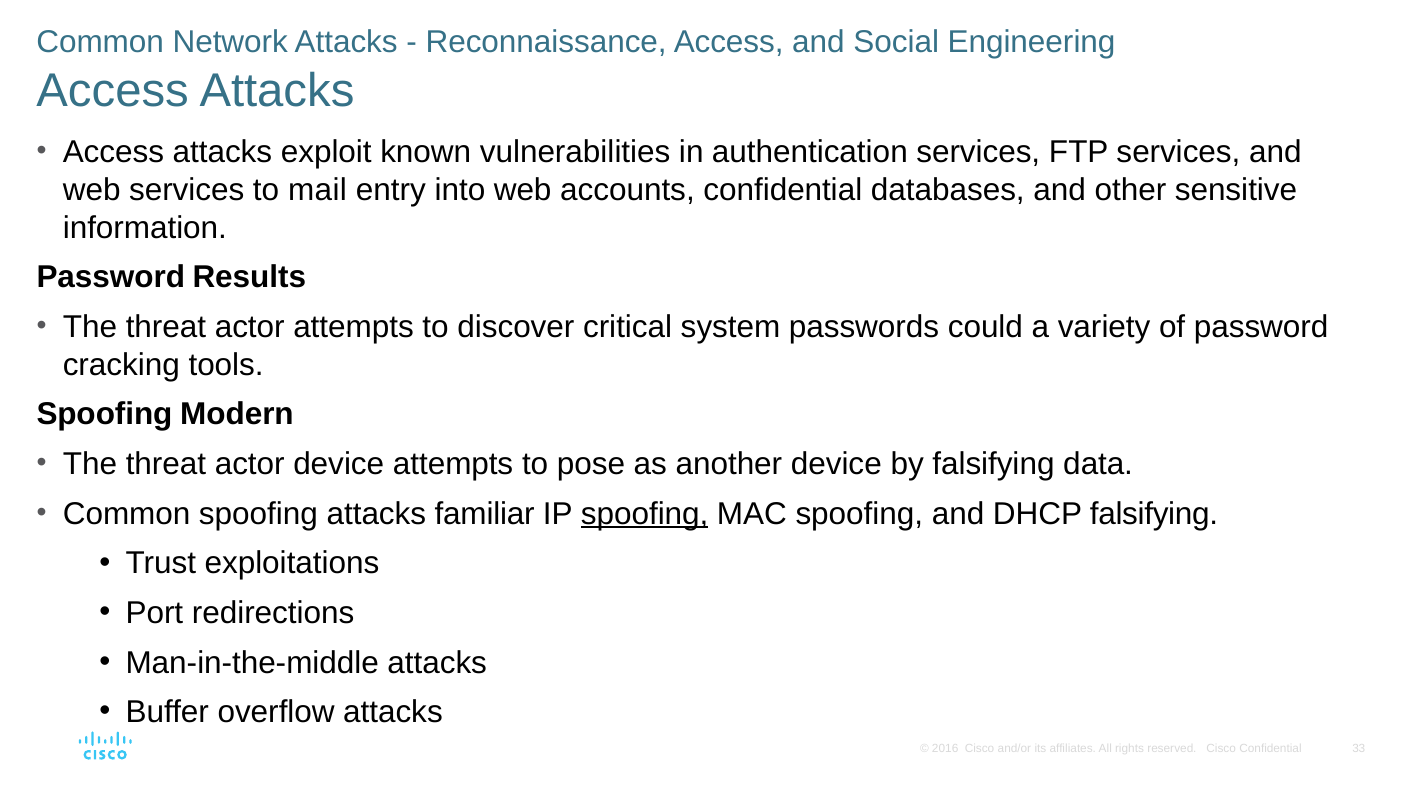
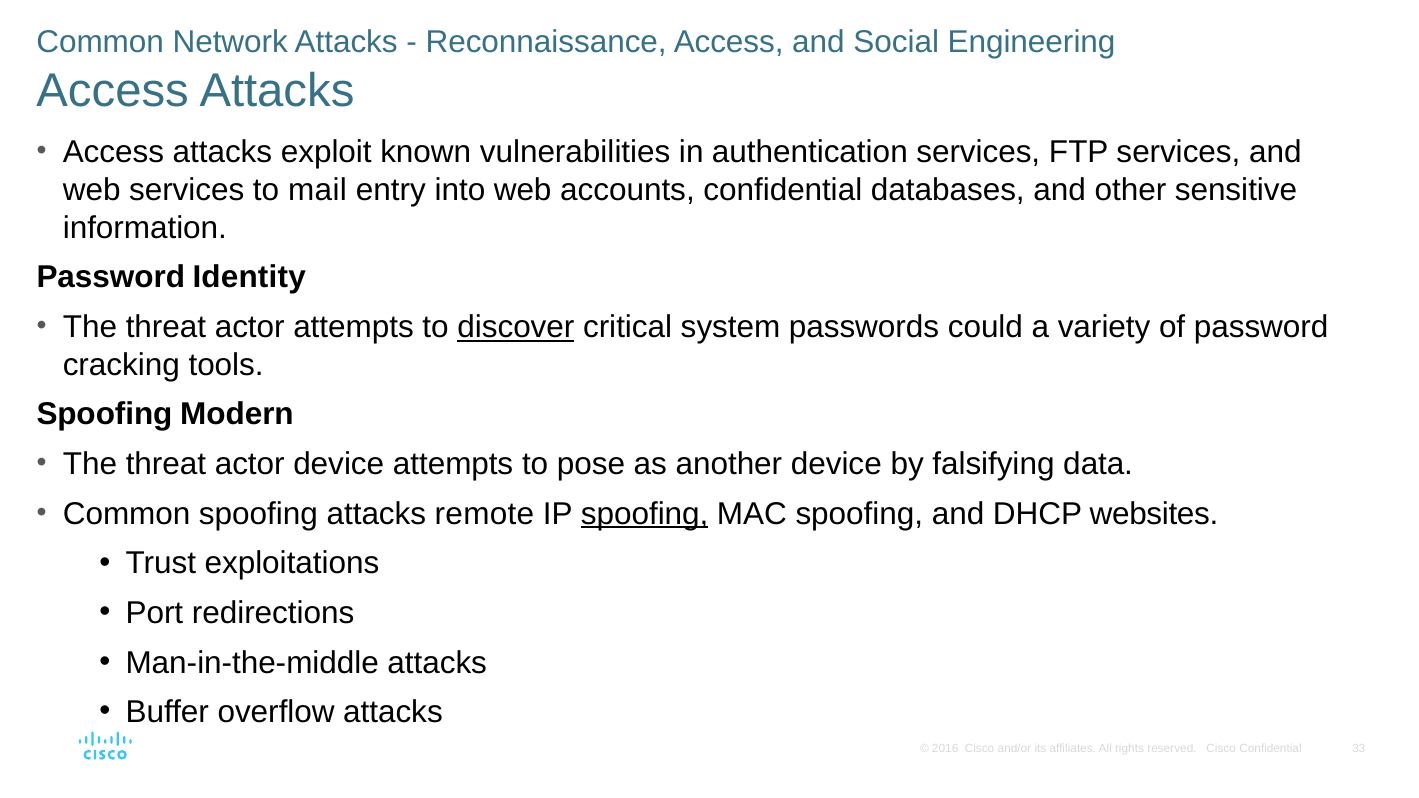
Results: Results -> Identity (249, 277)
discover underline: none -> present (516, 327)
familiar: familiar -> remote (484, 514)
DHCP falsifying: falsifying -> websites (1154, 514)
